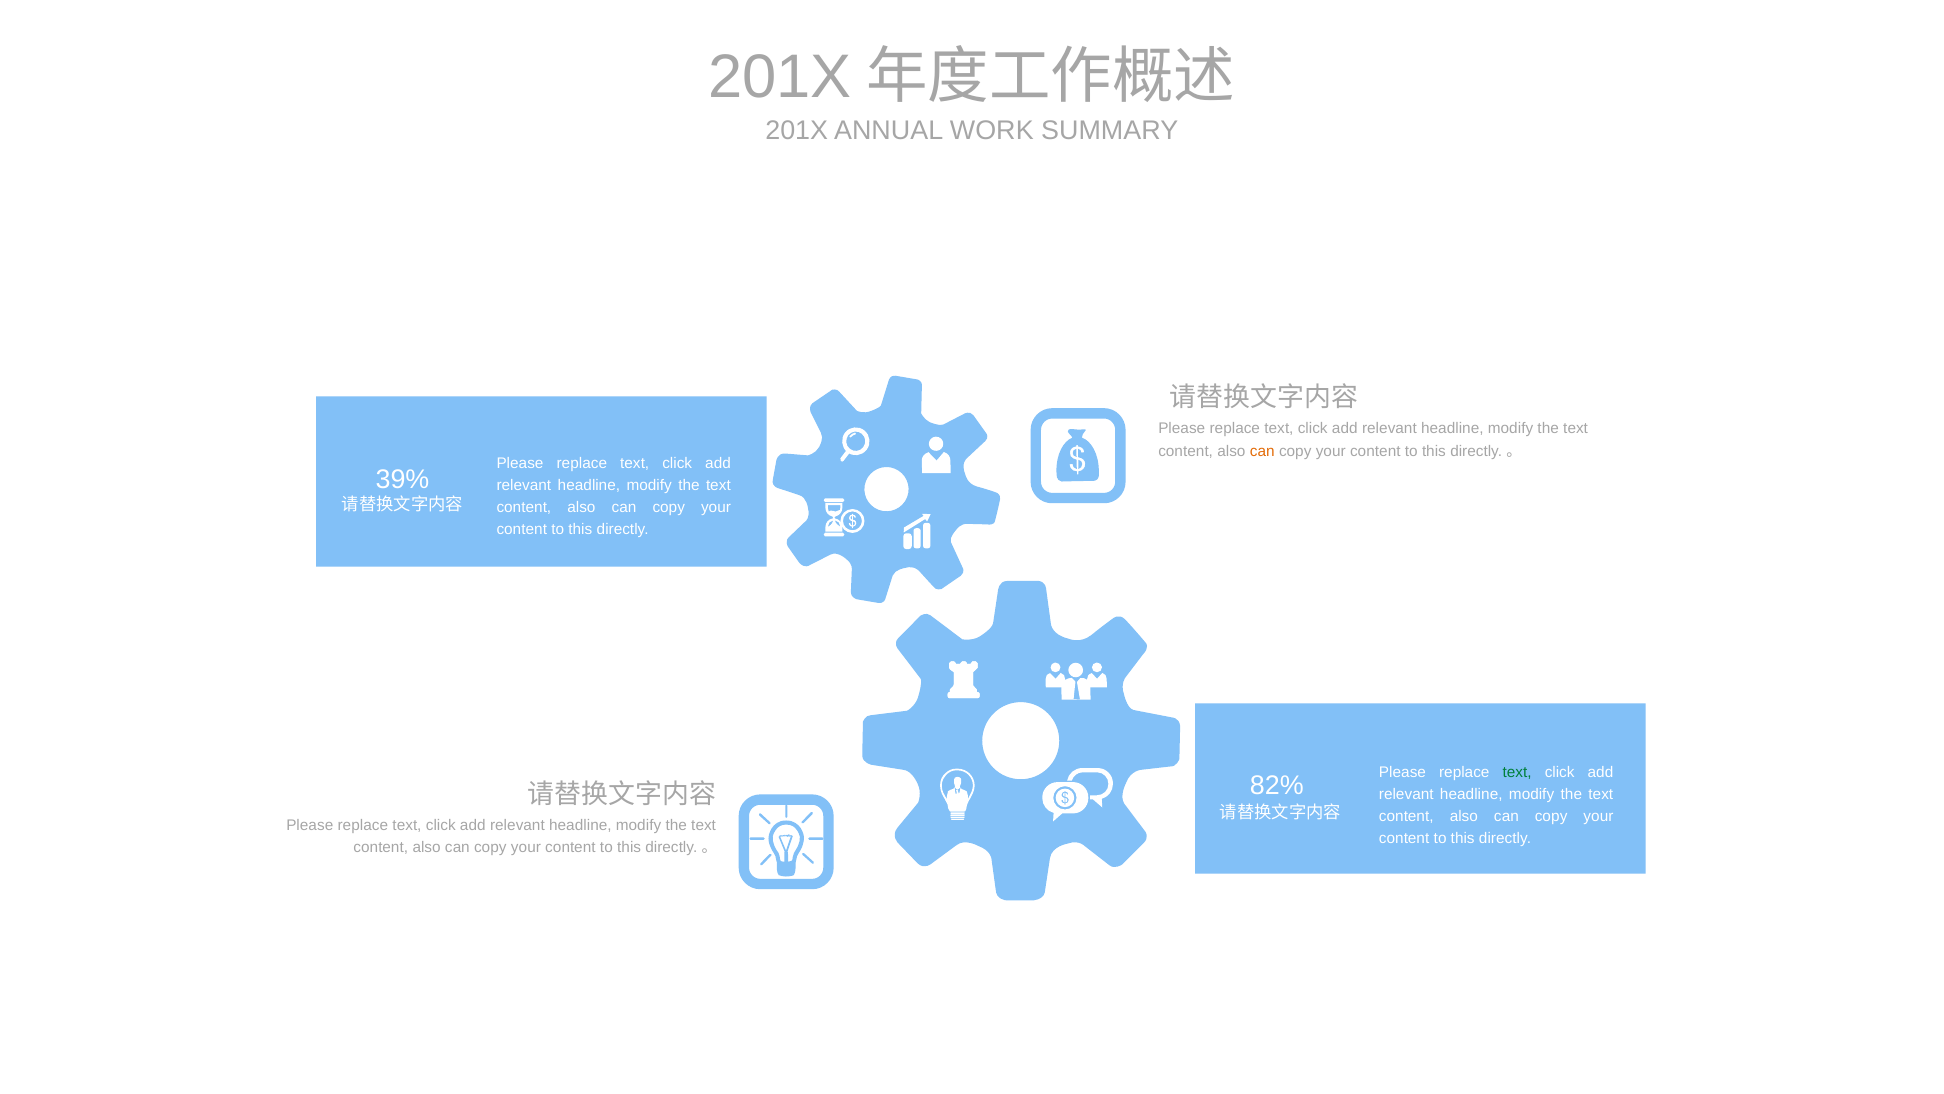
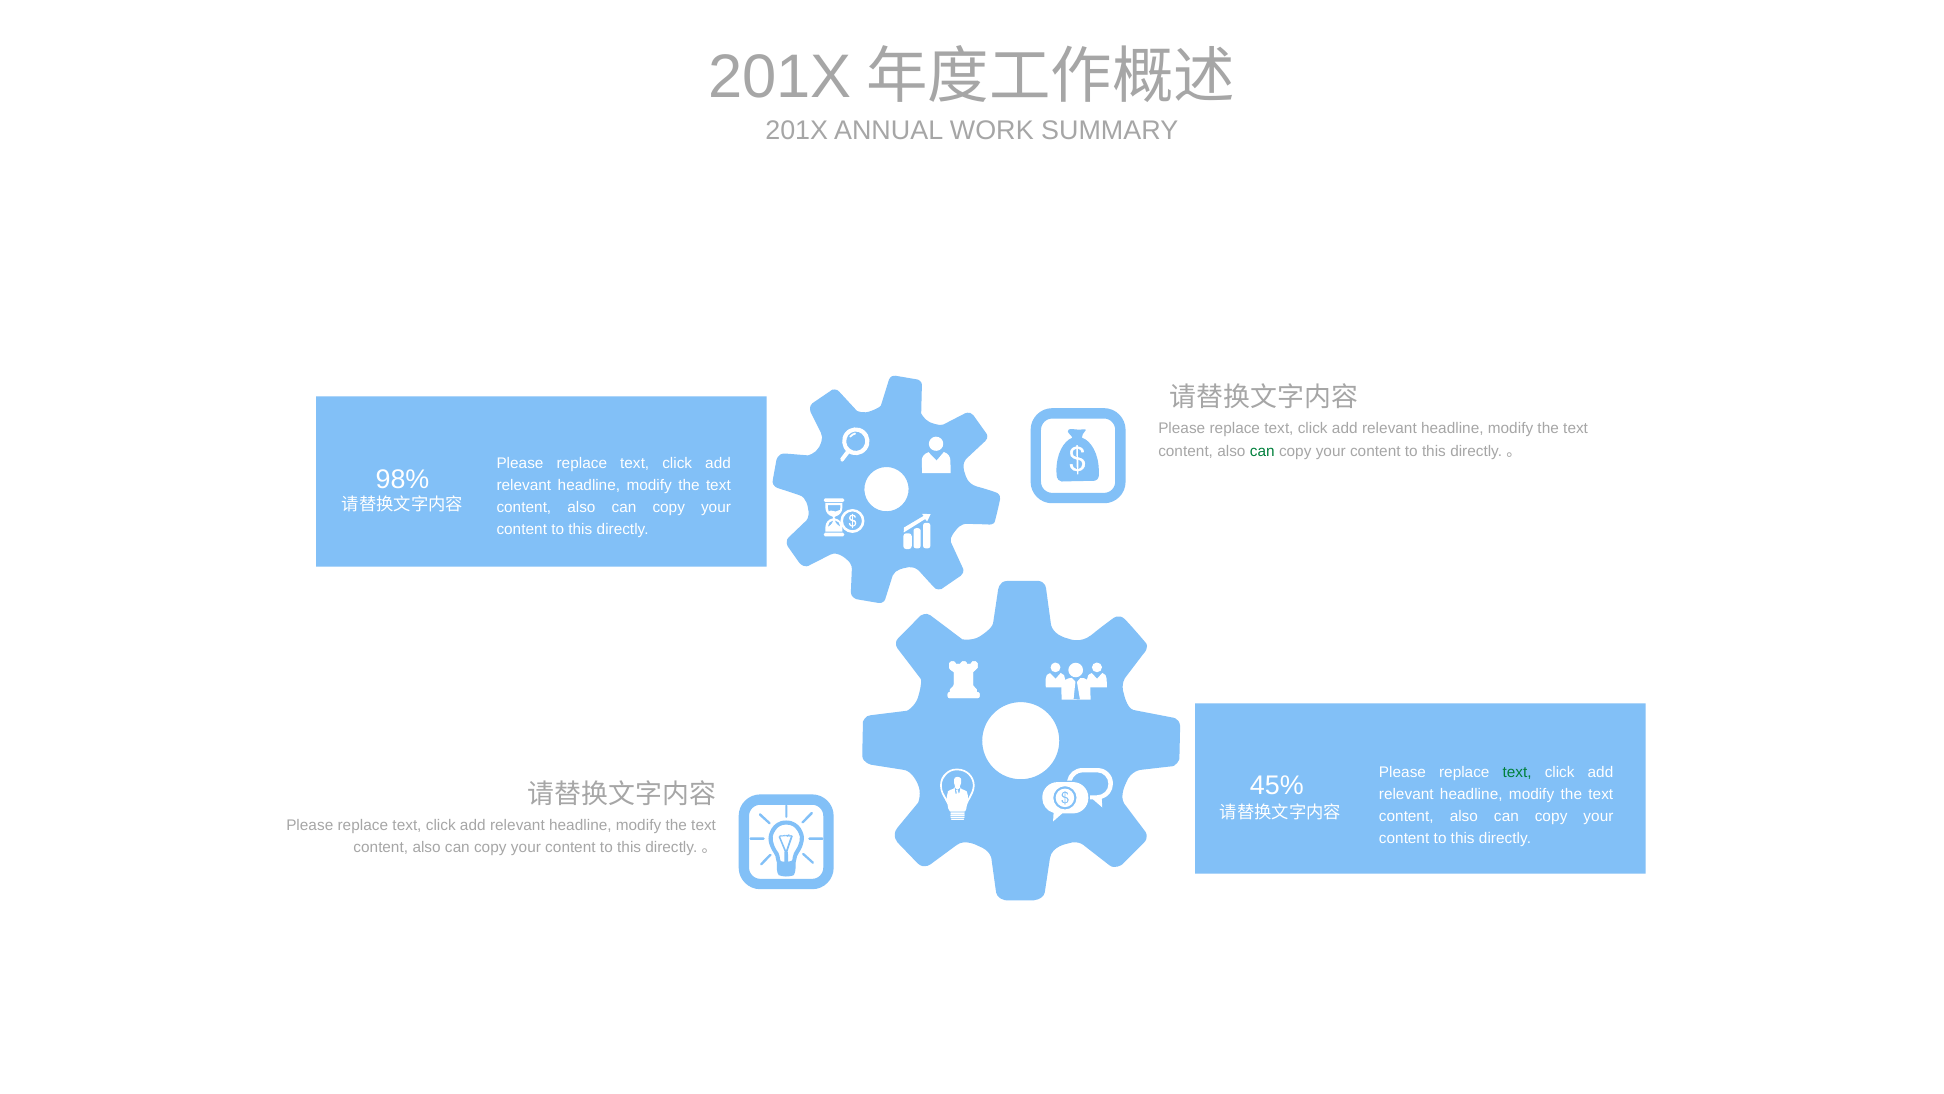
can colour: orange -> green (1262, 451)
39%: 39% -> 98% (402, 479)
82%: 82% -> 45% (1277, 785)
